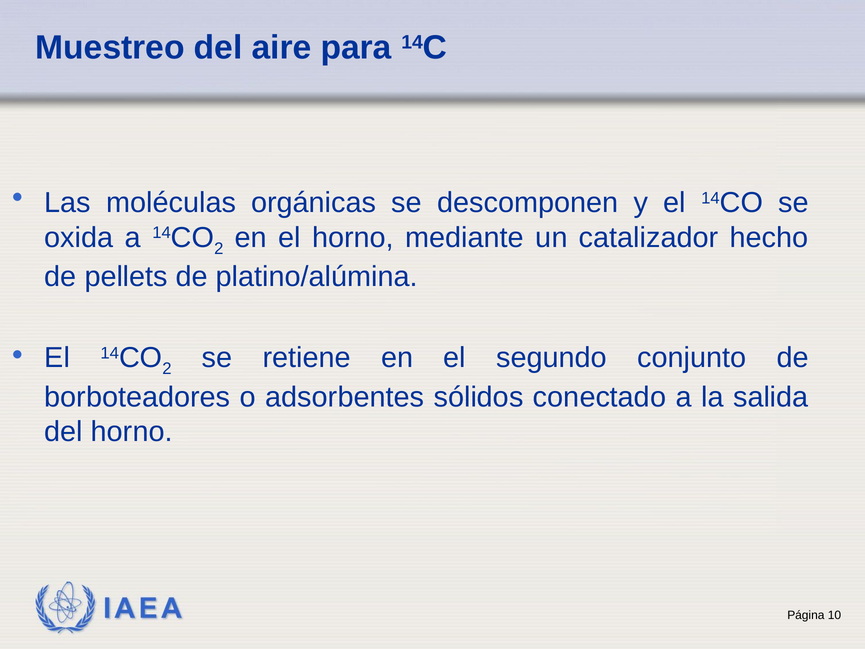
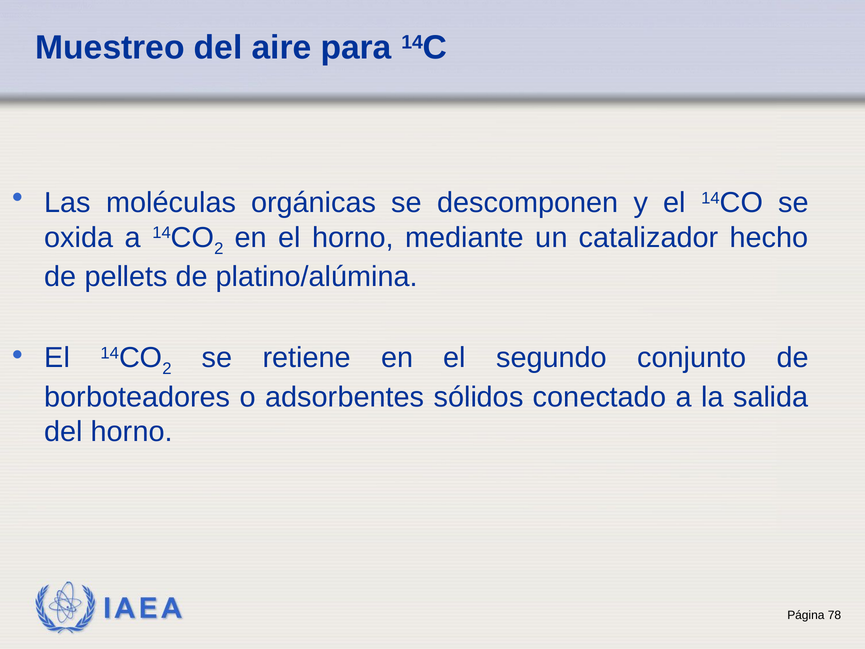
10: 10 -> 78 (834, 615)
